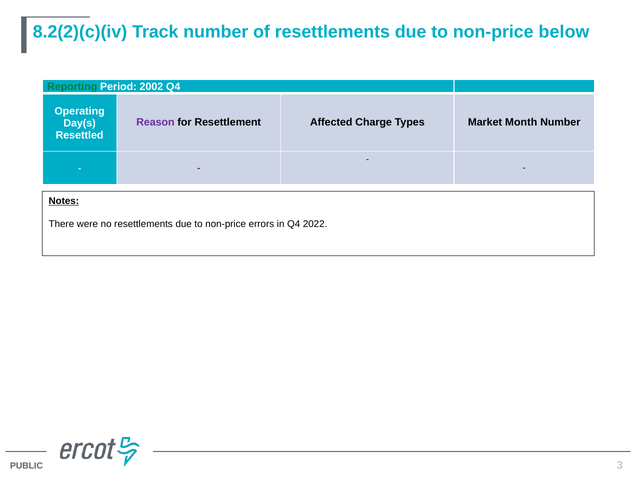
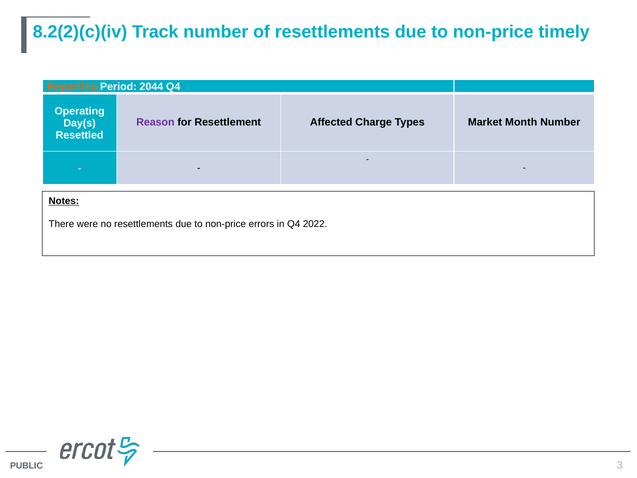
below: below -> timely (564, 32)
Reporting colour: green -> orange (72, 87)
2002: 2002 -> 2044 (151, 87)
